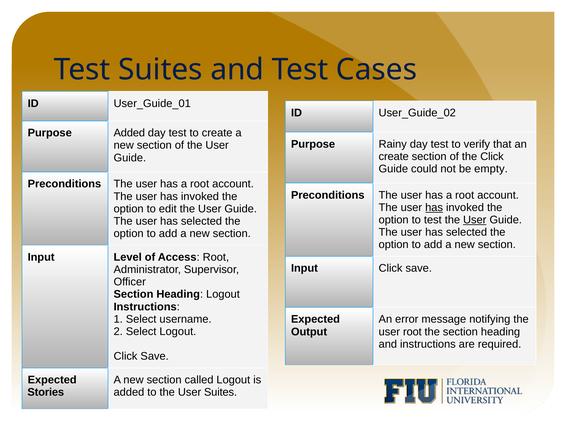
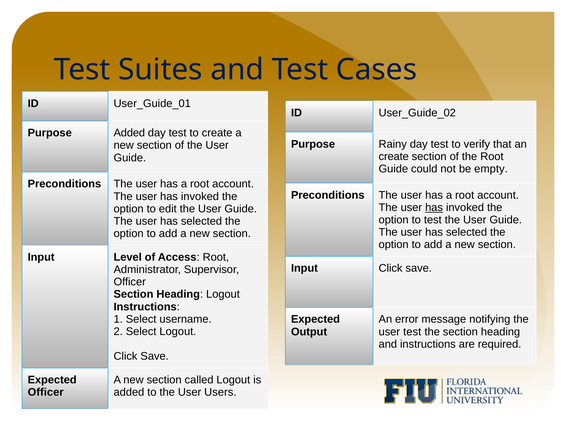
the Click: Click -> Root (492, 156)
User underline: present -> none (475, 220)
user root: root -> test (412, 331)
Stories: Stories -> Officer (46, 392)
User Suites: Suites -> Users (220, 392)
